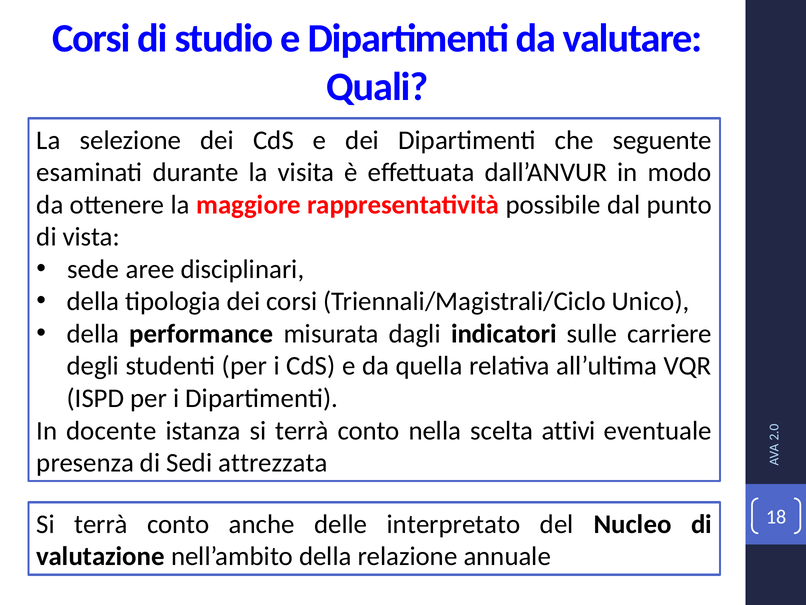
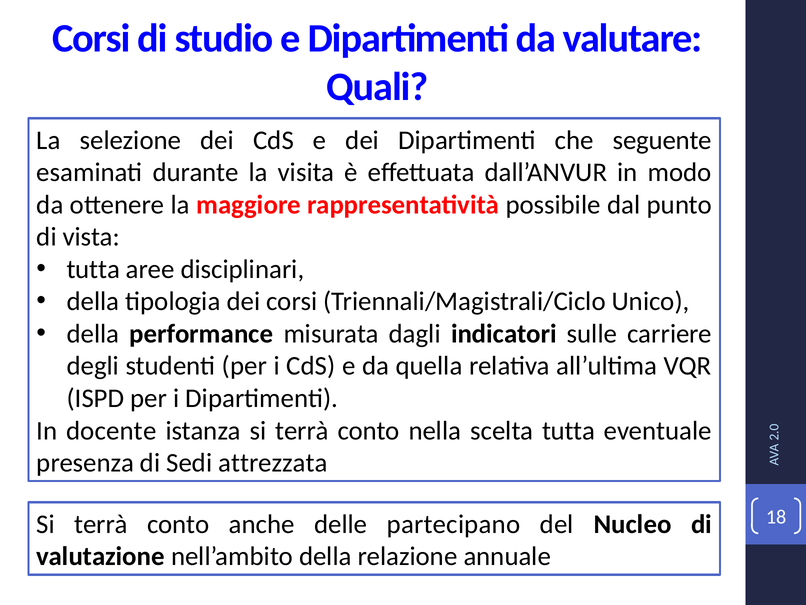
sede: sede -> tutta (93, 269)
scelta attivi: attivi -> tutta (569, 430)
interpretato: interpretato -> partecipano (454, 524)
